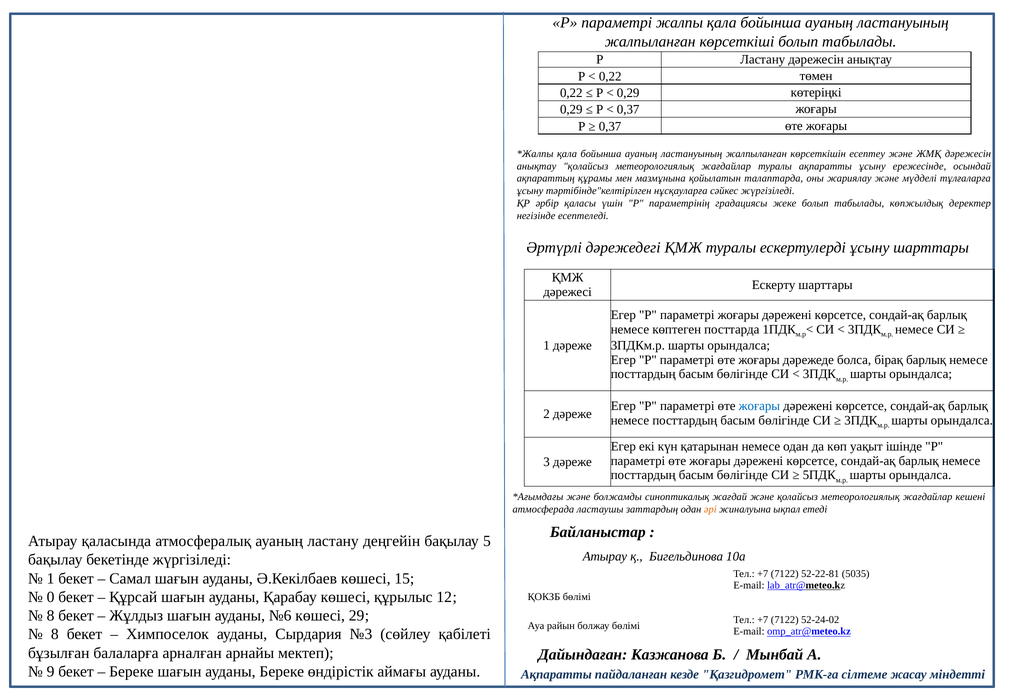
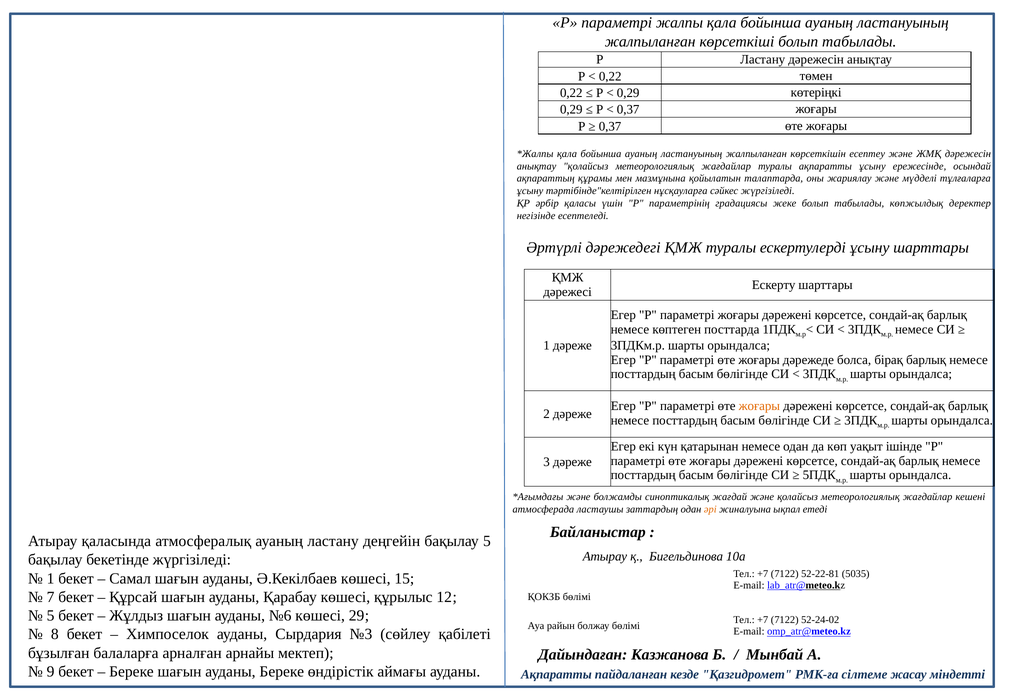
жоғары colour: blue -> orange (759, 406)
0: 0 -> 7 (51, 597)
8: 8 -> 5 (51, 616)
